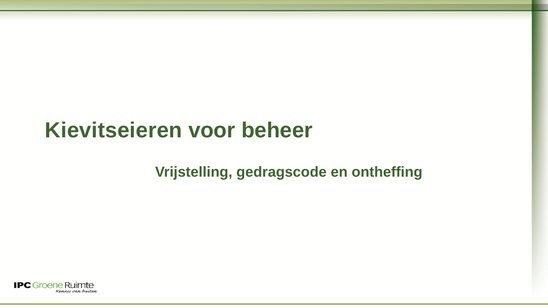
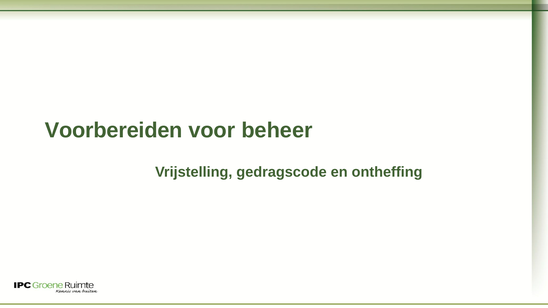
Kievitseieren: Kievitseieren -> Voorbereiden (114, 130)
